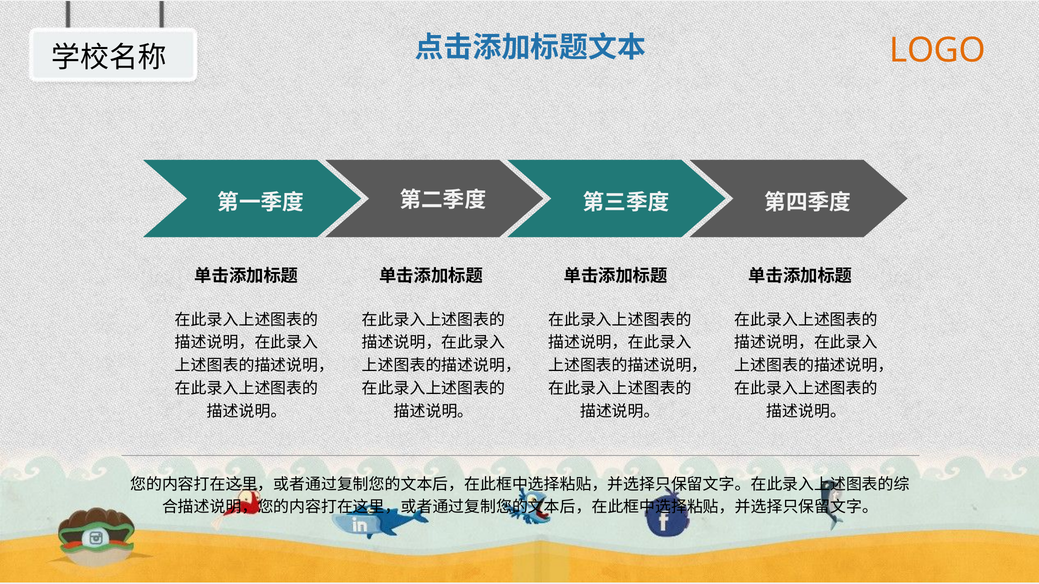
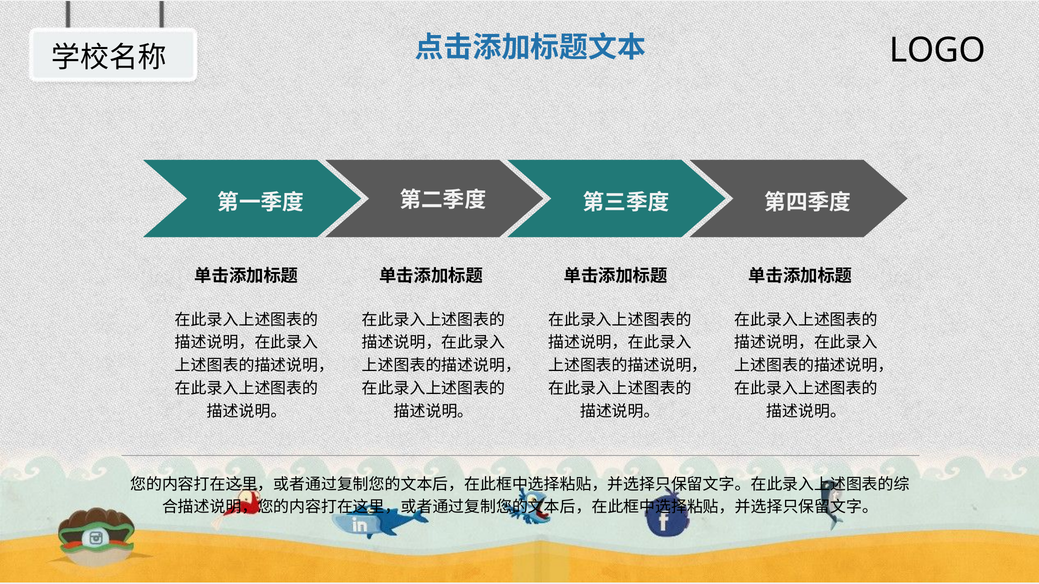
LOGO colour: orange -> black (938, 50)
